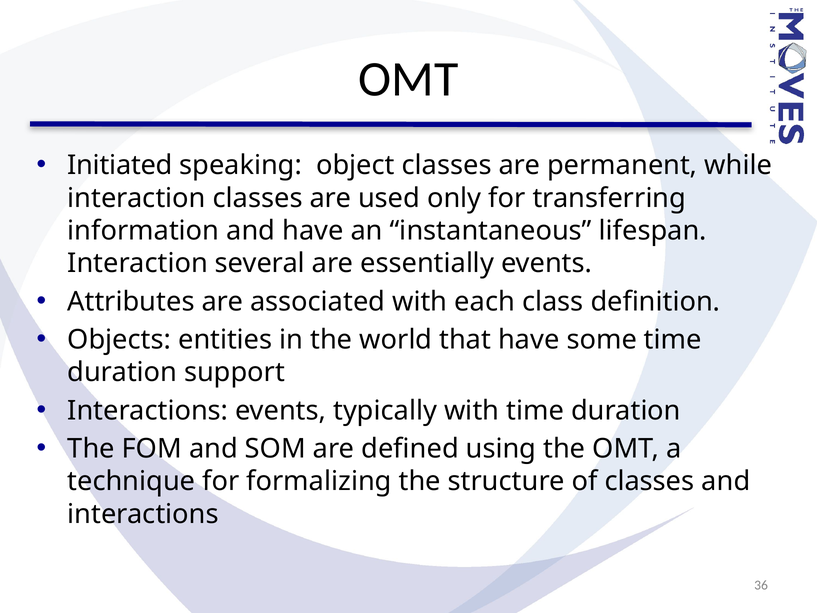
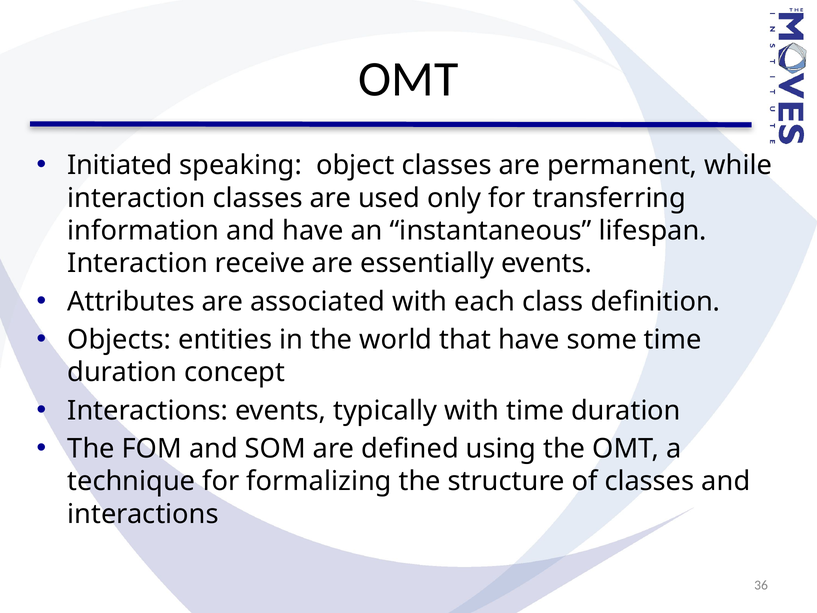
several: several -> receive (260, 263)
support: support -> concept (235, 372)
